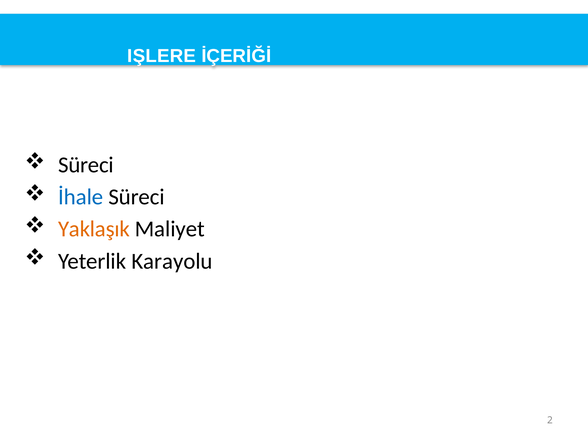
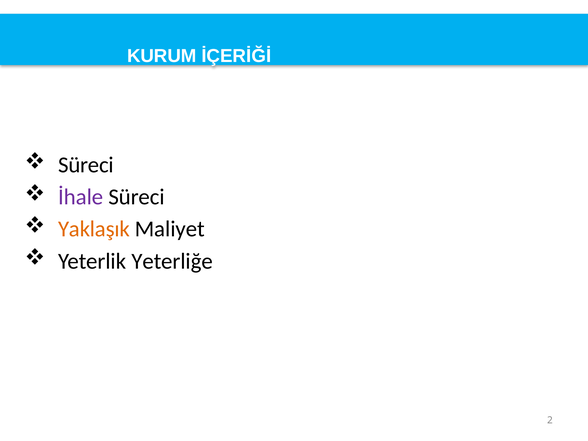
IŞLERE: IŞLERE -> KURUM (162, 56)
İhale colour: blue -> purple (81, 197)
Karayolu: Karayolu -> Yeterliğe (172, 261)
